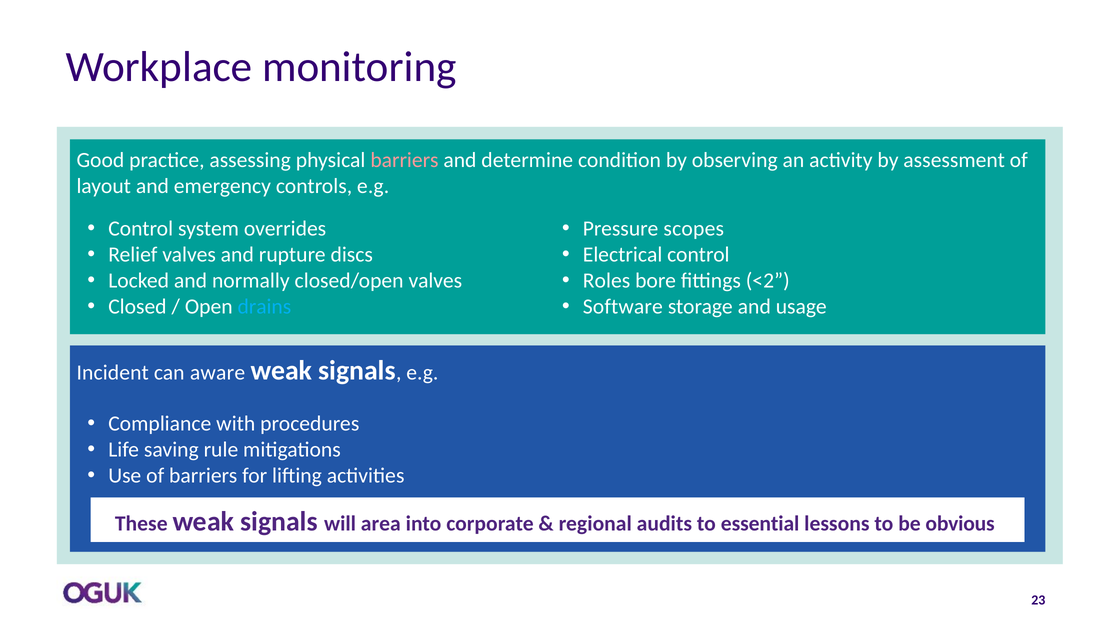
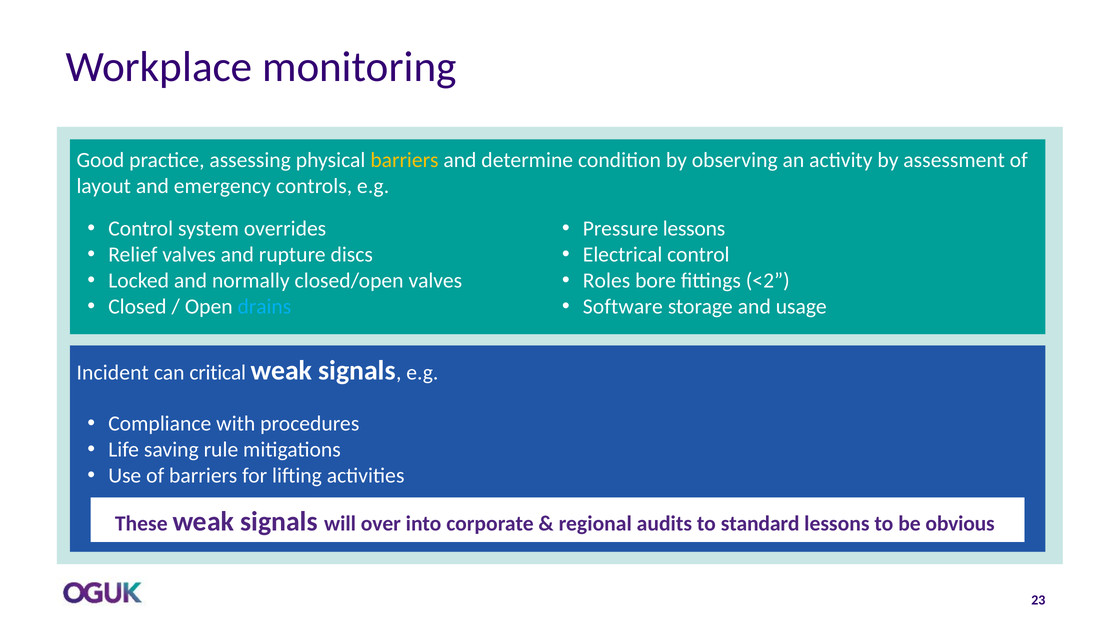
barriers colour: pink -> yellow (404, 160)
Pressure scopes: scopes -> lessons (694, 229)
aware: aware -> critical (218, 373)
area: area -> over (381, 524)
essential: essential -> standard (760, 524)
